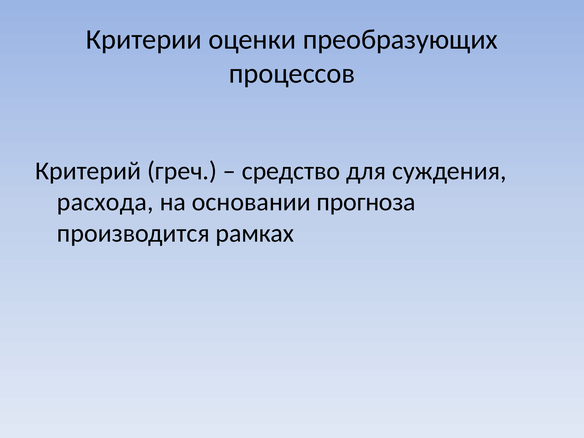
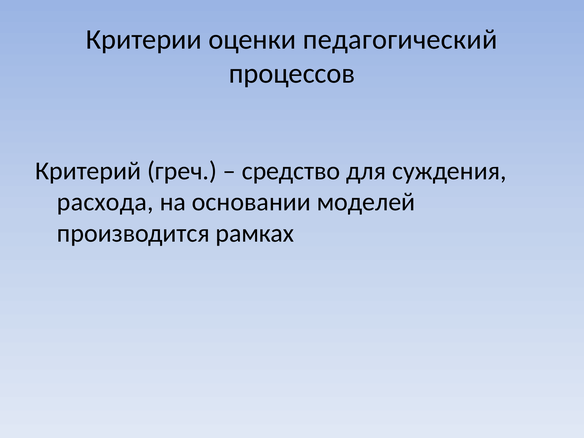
преобразующих: преобразующих -> педагогический (400, 39)
прогноза: прогноза -> моделей (366, 202)
